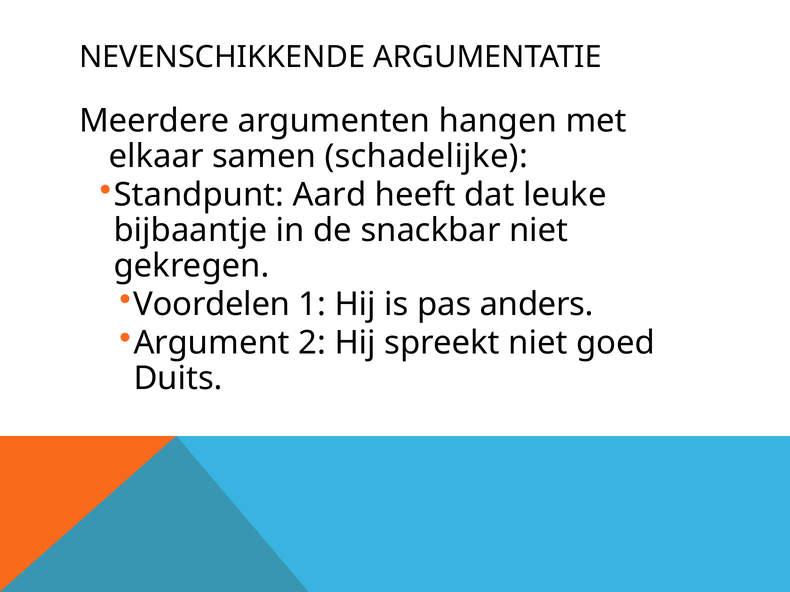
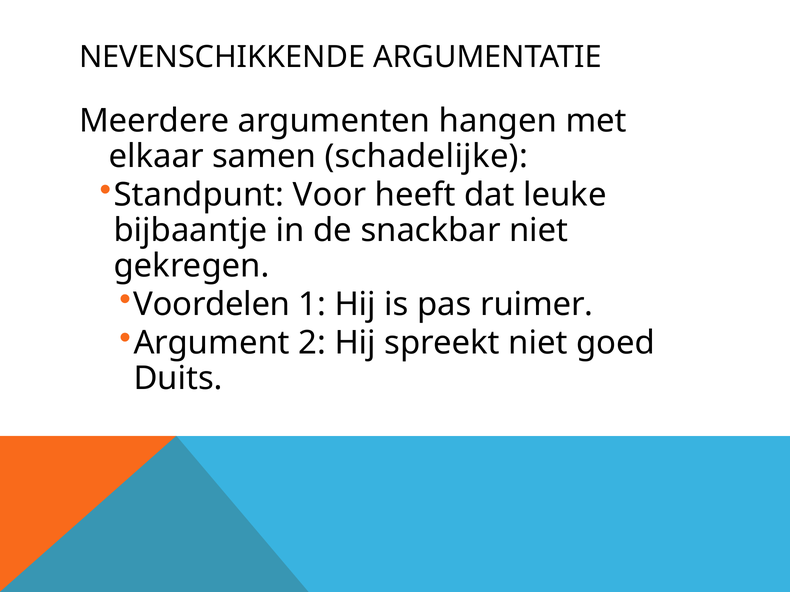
Aard: Aard -> Voor (330, 195)
anders: anders -> ruimer (537, 305)
